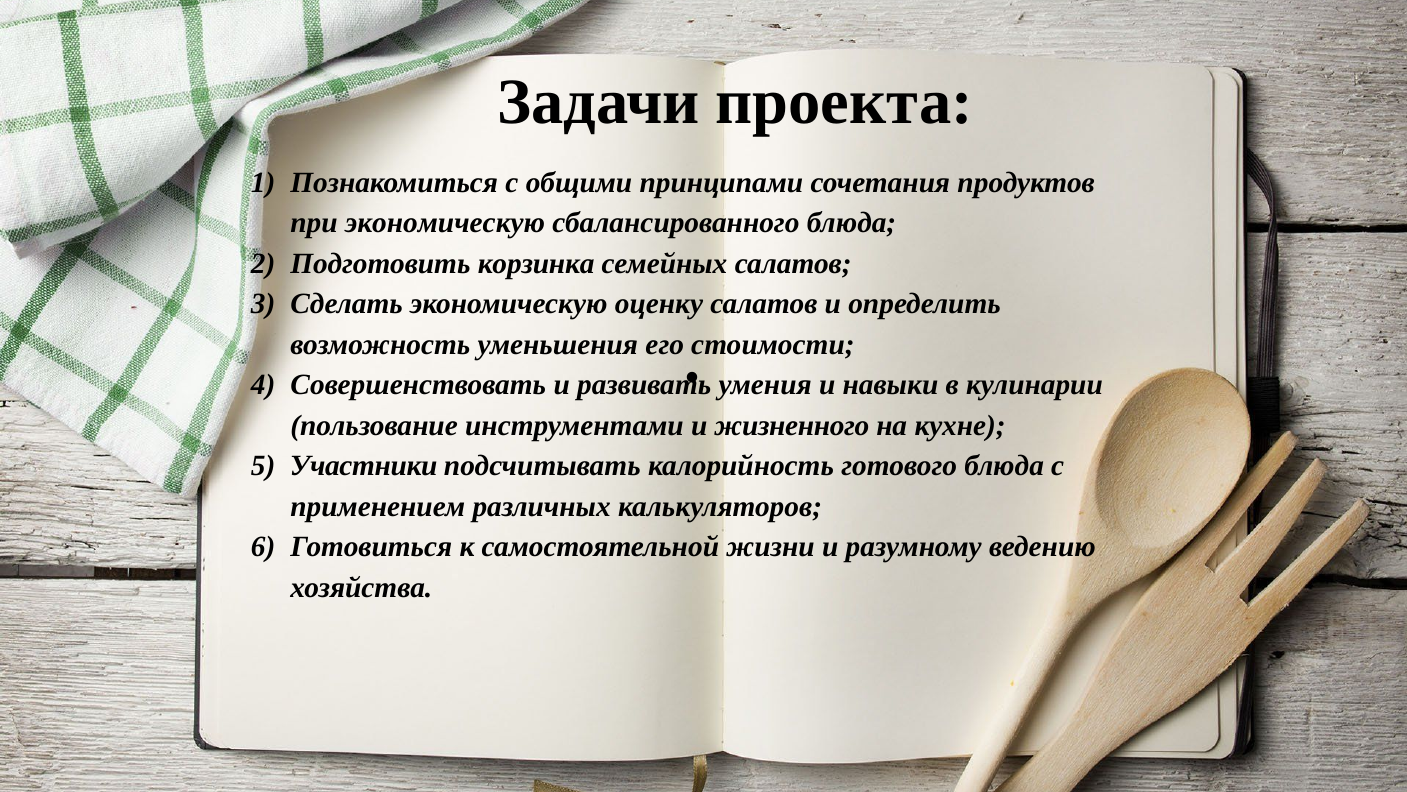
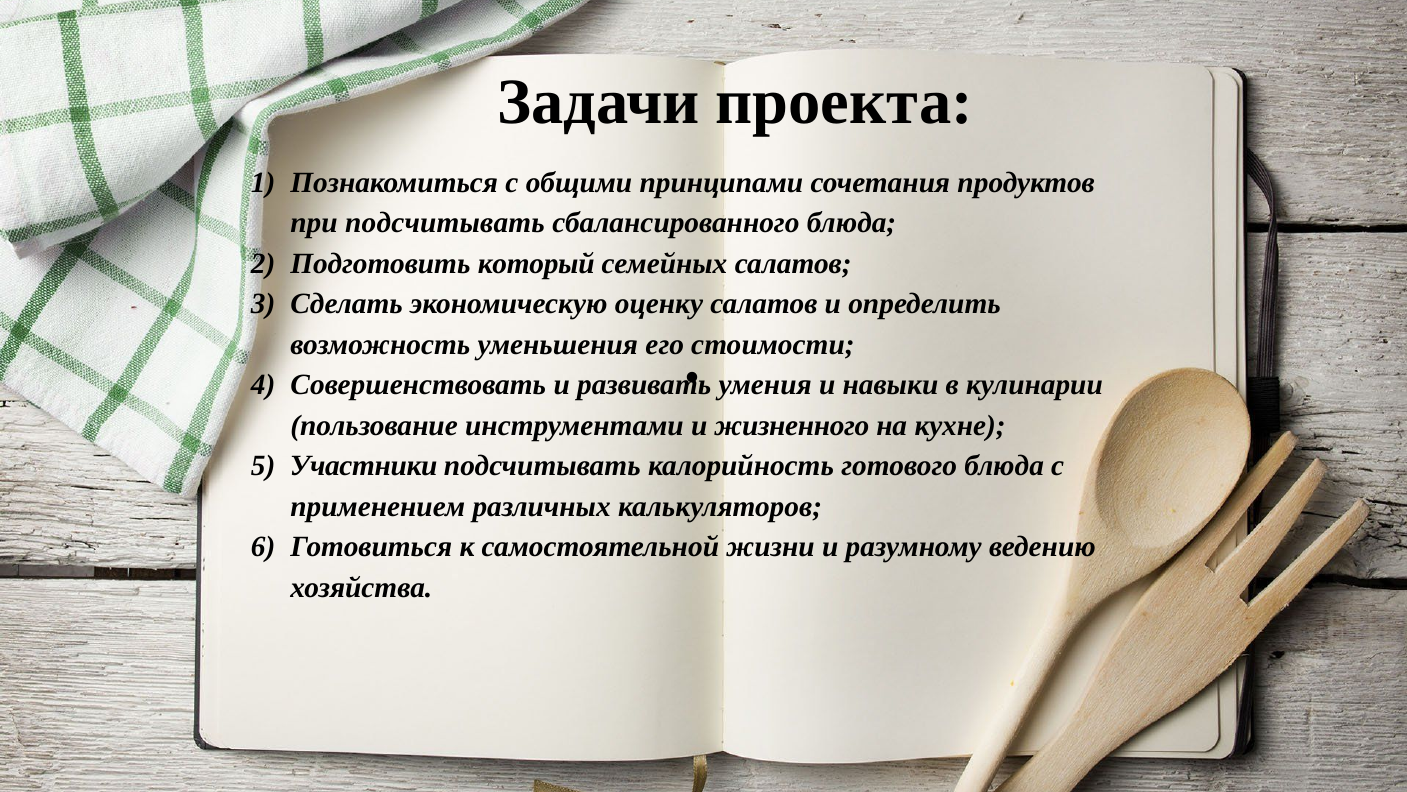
при экономическую: экономическую -> подсчитывать (445, 223)
корзинка: корзинка -> который (536, 264)
